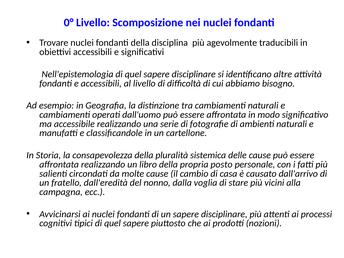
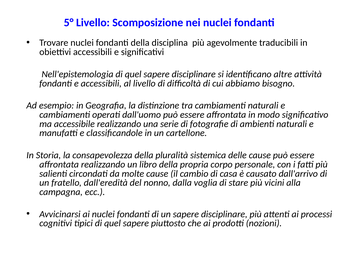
0°: 0° -> 5° (69, 23)
posto: posto -> corpo (222, 164)
